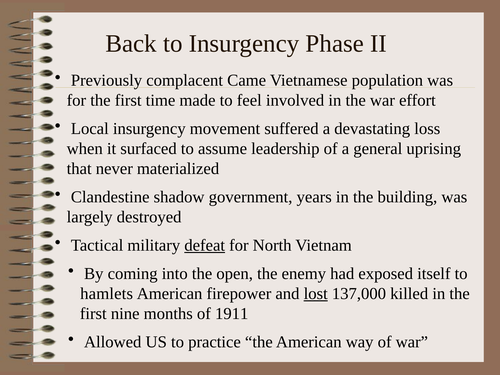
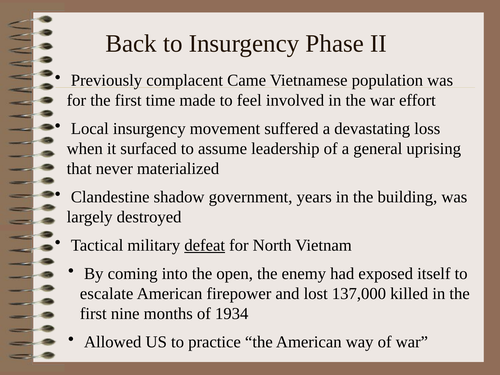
hamlets: hamlets -> escalate (107, 294)
lost underline: present -> none (316, 294)
1911: 1911 -> 1934 (232, 314)
